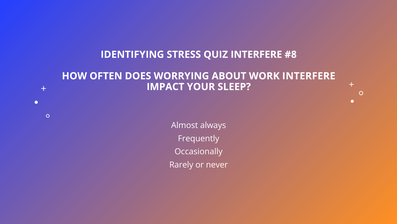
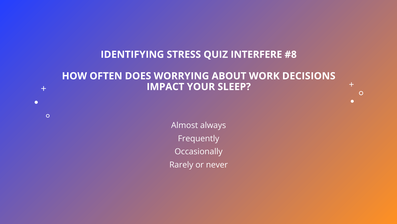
WORK INTERFERE: INTERFERE -> DECISIONS (309, 76)
